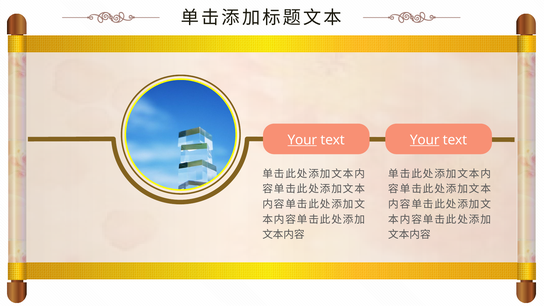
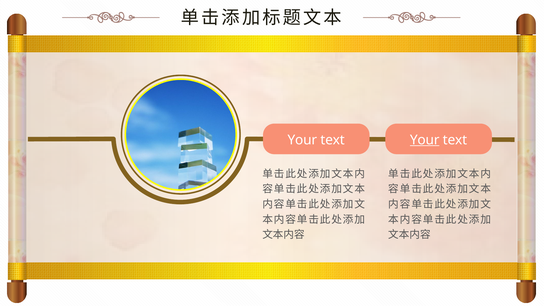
Your underline: present -> none (302, 140)
